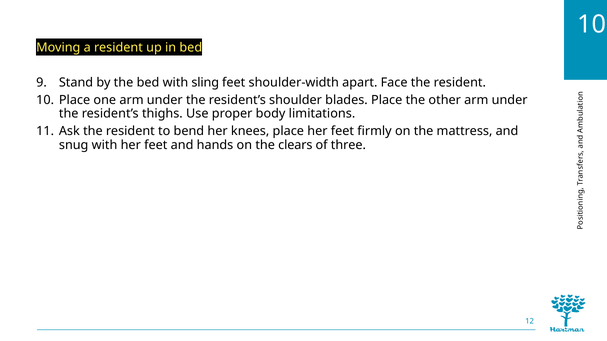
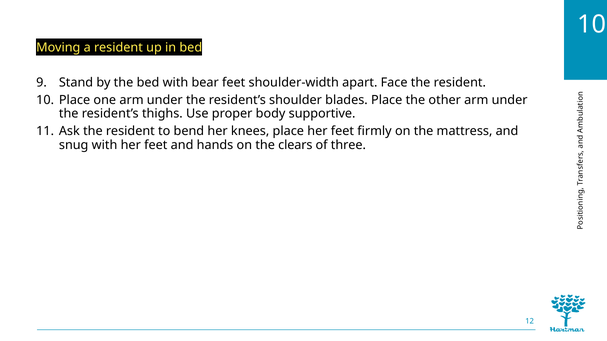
sling: sling -> bear (205, 83)
limitations: limitations -> supportive (322, 114)
